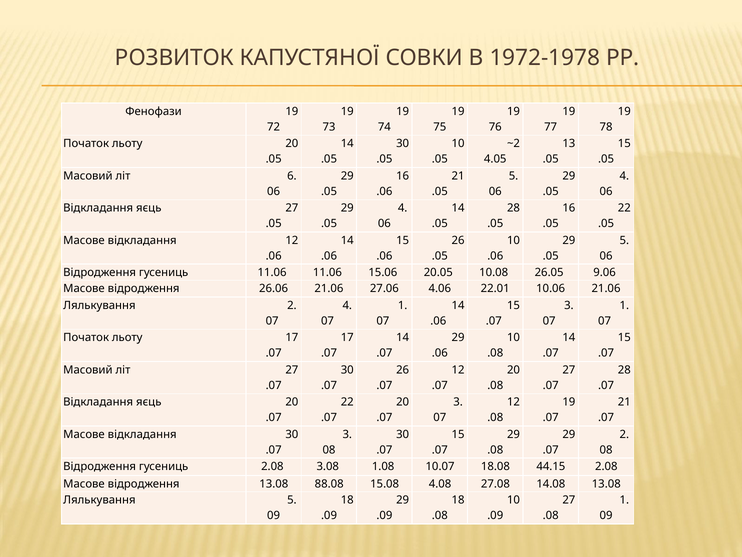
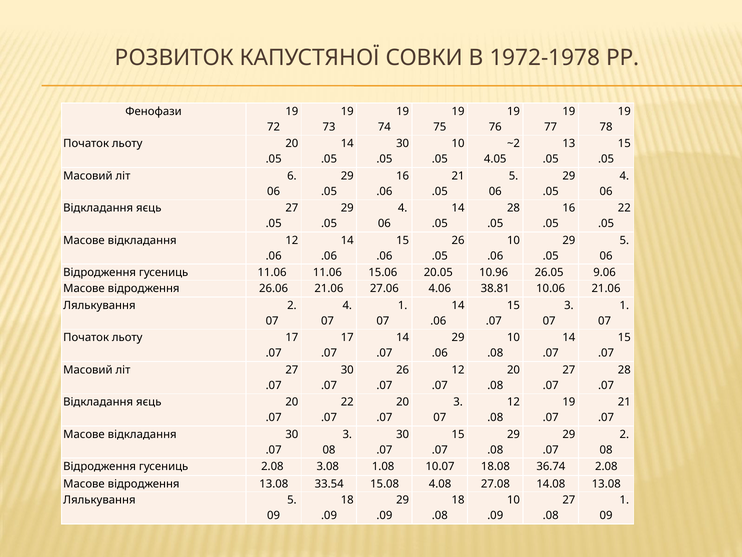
10.08: 10.08 -> 10.96 (494, 272)
22.01: 22.01 -> 38.81 (495, 288)
44.15: 44.15 -> 36.74 (551, 466)
88.08: 88.08 -> 33.54 (329, 484)
